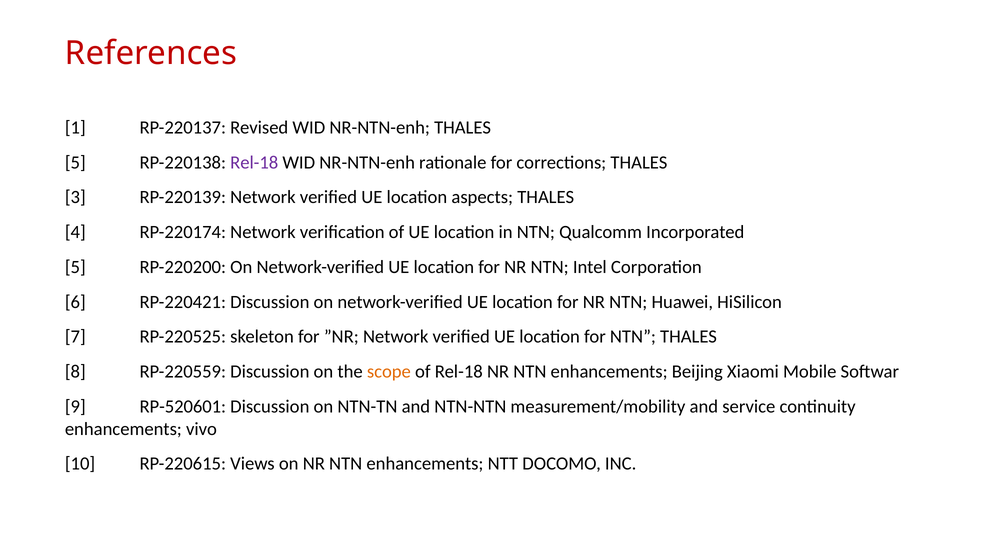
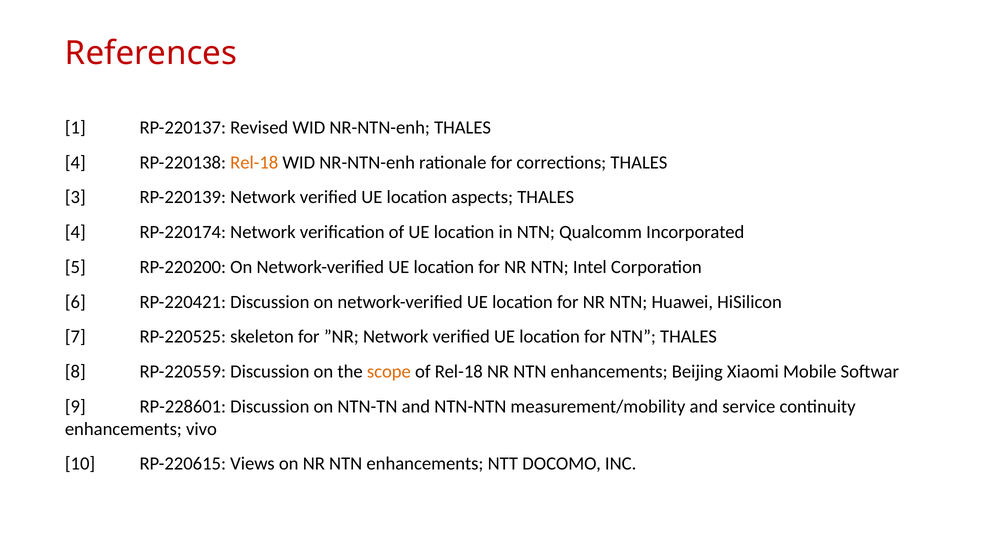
5: 5 -> 4 (75, 162)
Rel-18 colour: purple -> orange (254, 162)
RP-520601: RP-520601 -> RP-228601 (183, 406)
